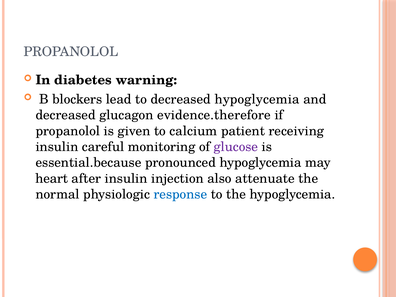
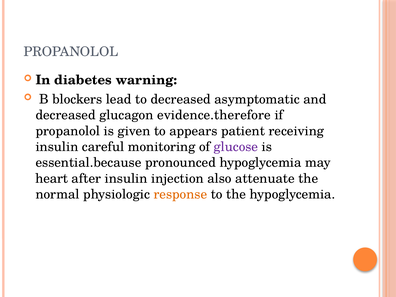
decreased hypoglycemia: hypoglycemia -> asymptomatic (257, 99)
calcium: calcium -> appears (193, 131)
response colour: blue -> orange (180, 194)
